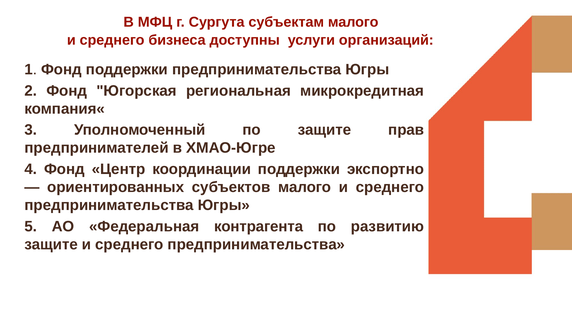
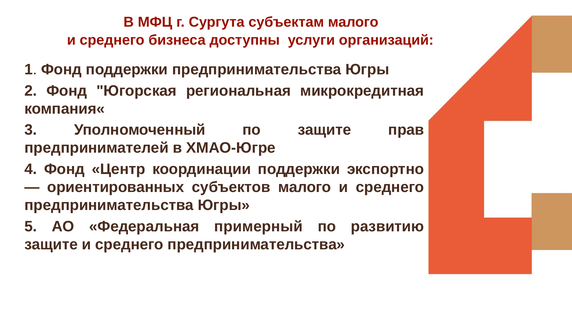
контрагента: контрагента -> примерный (258, 226)
